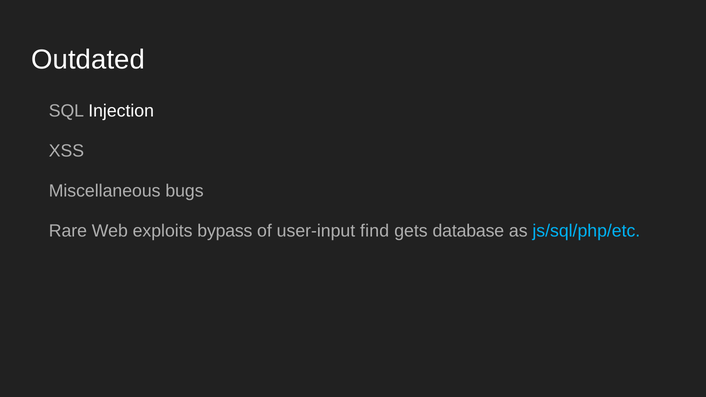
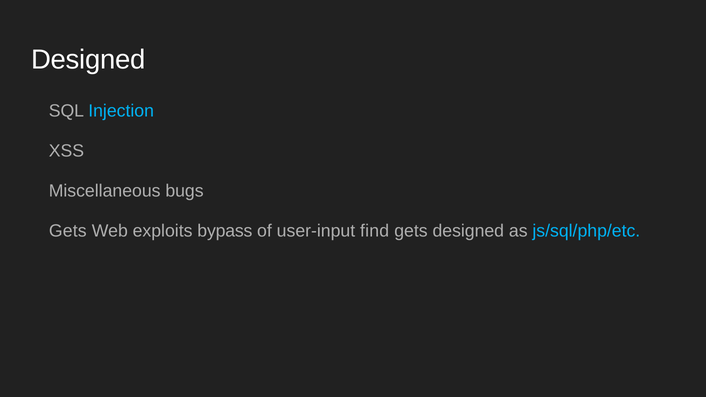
Outdated: Outdated -> Designed (88, 60)
Injection colour: white -> light blue (121, 111)
Rare: Rare -> Gets (68, 231)
gets database: database -> designed (468, 231)
